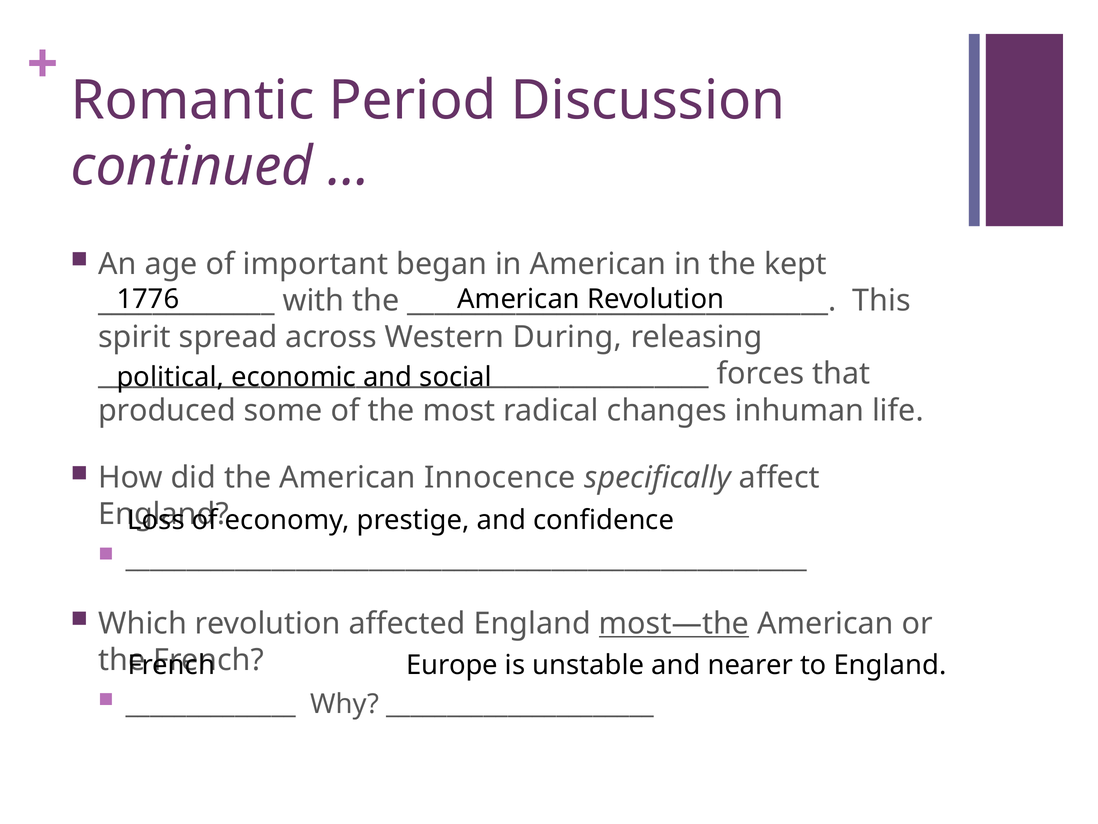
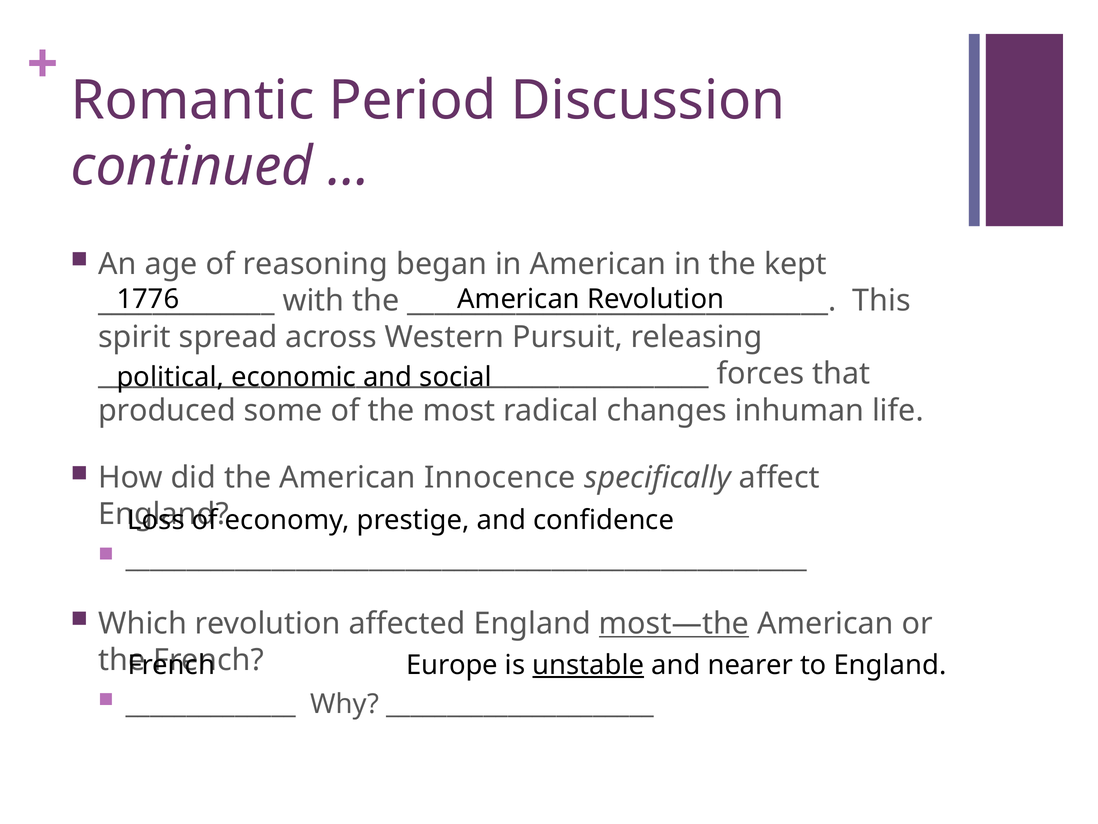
important: important -> reasoning (315, 264)
During: During -> Pursuit (568, 337)
unstable underline: none -> present (588, 665)
